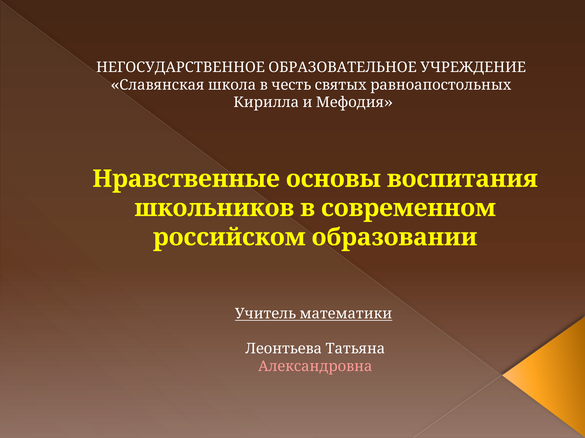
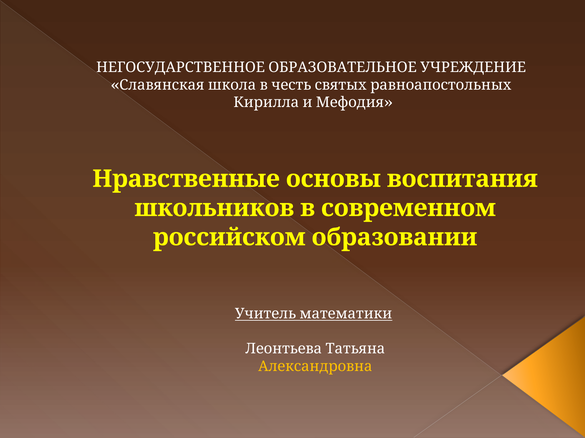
Александровна colour: pink -> yellow (315, 367)
